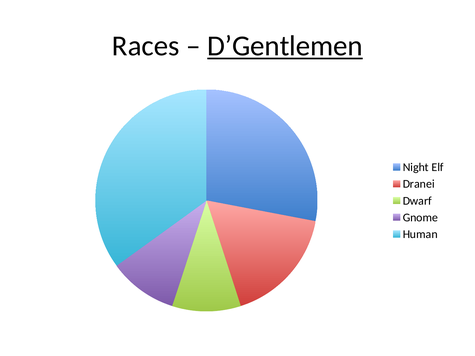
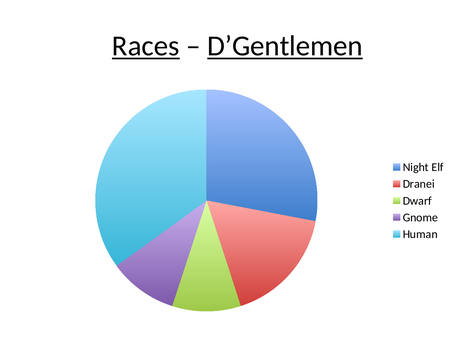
Races underline: none -> present (146, 46)
